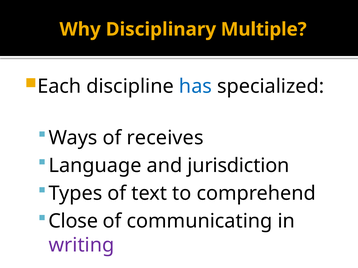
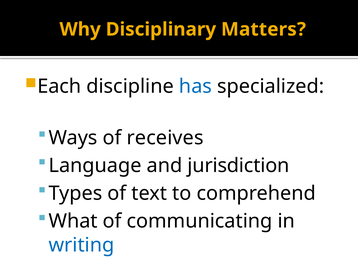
Multiple: Multiple -> Matters (263, 29)
Close: Close -> What (73, 222)
writing colour: purple -> blue (81, 245)
